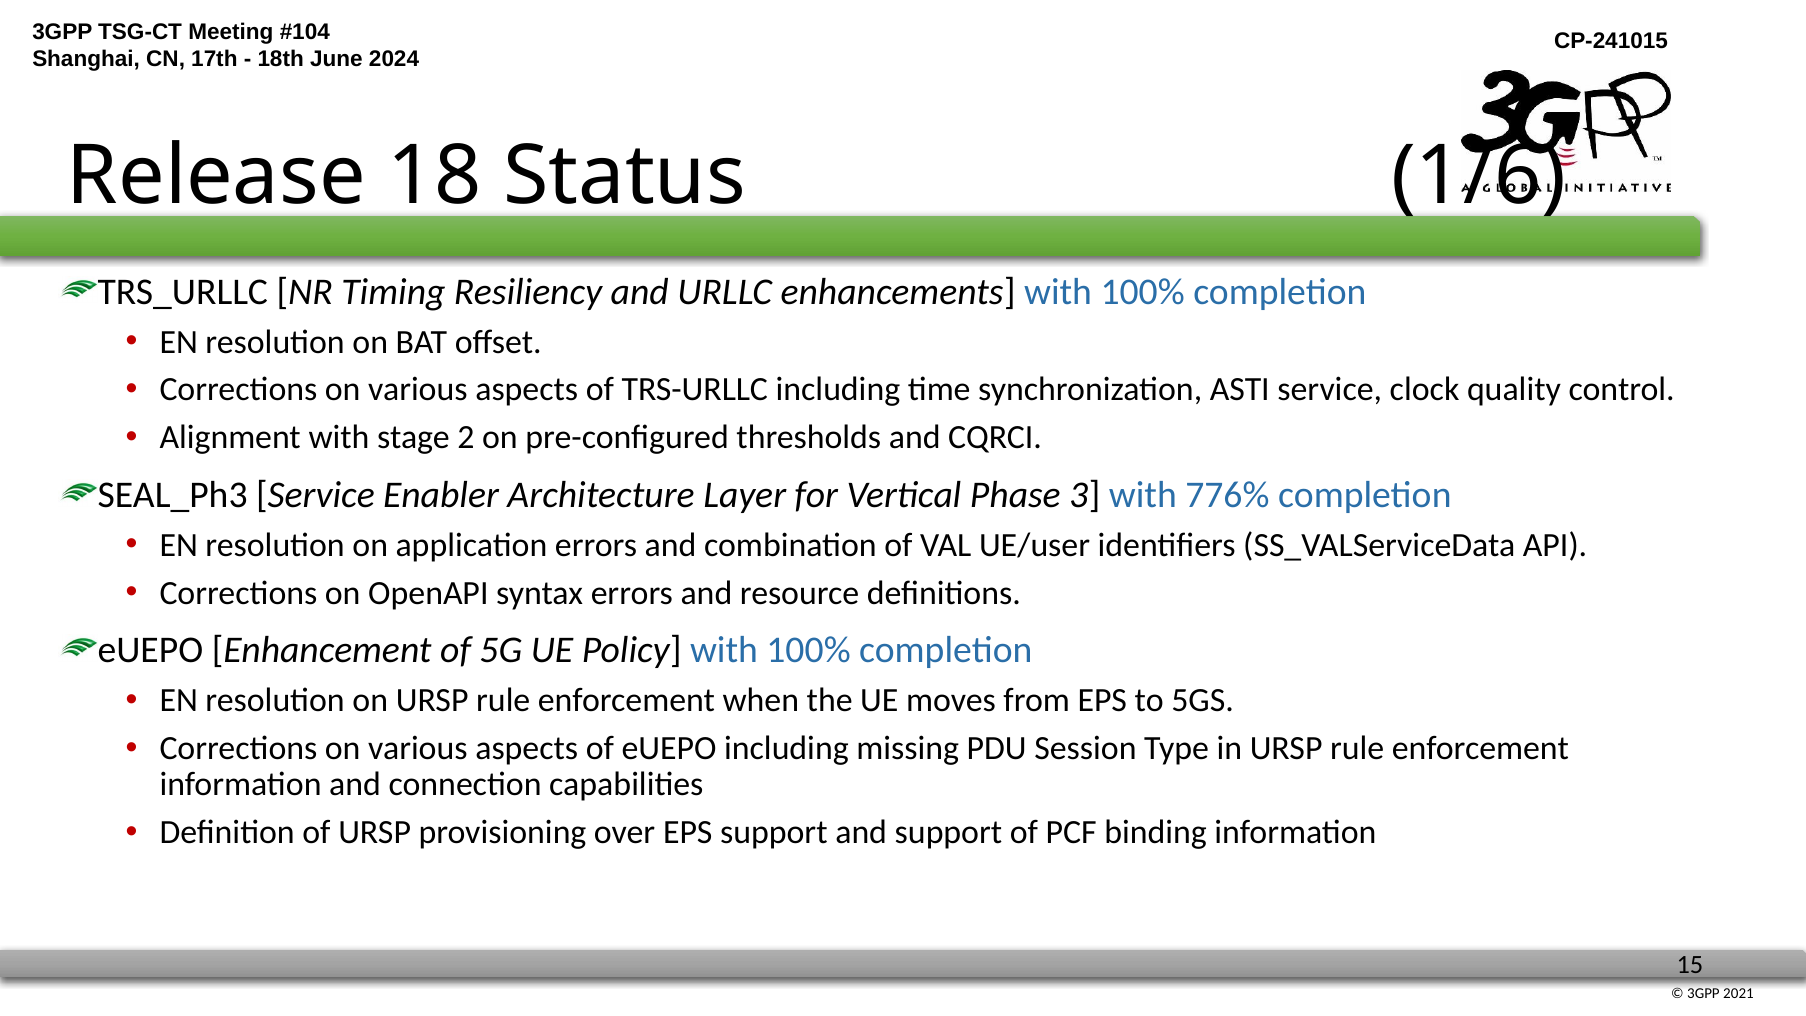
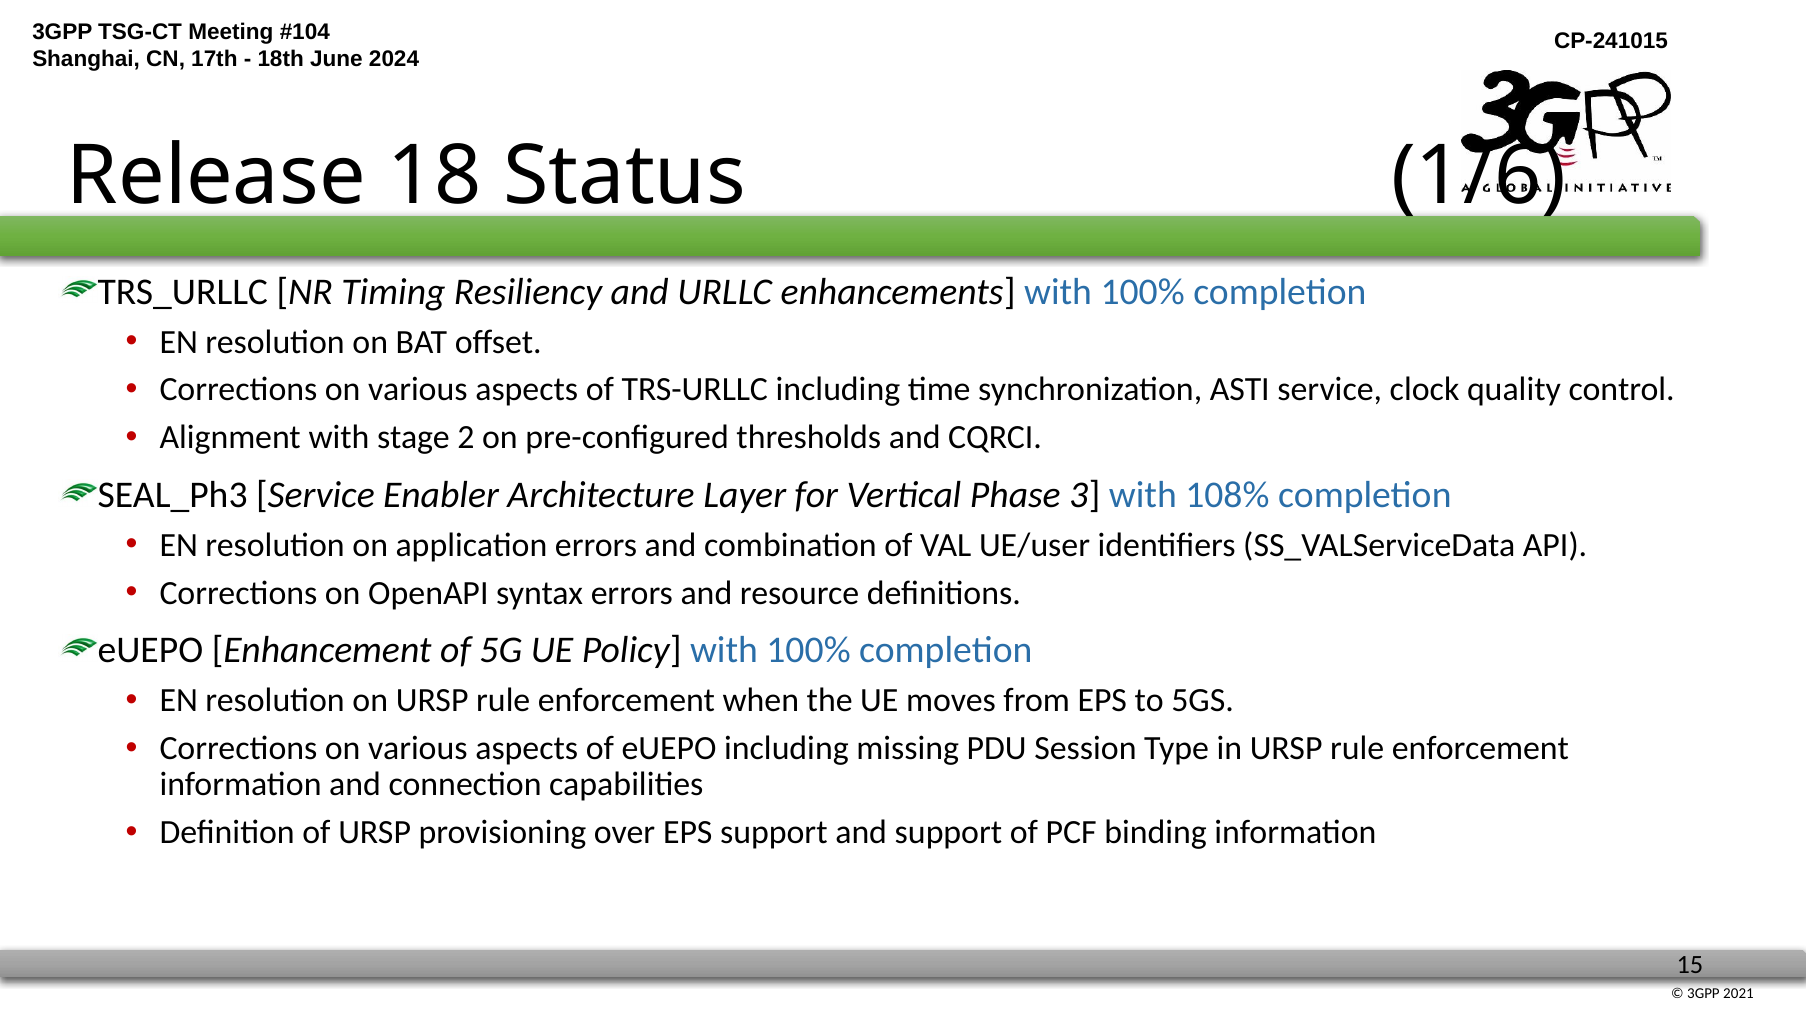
776%: 776% -> 108% (1227, 495)
